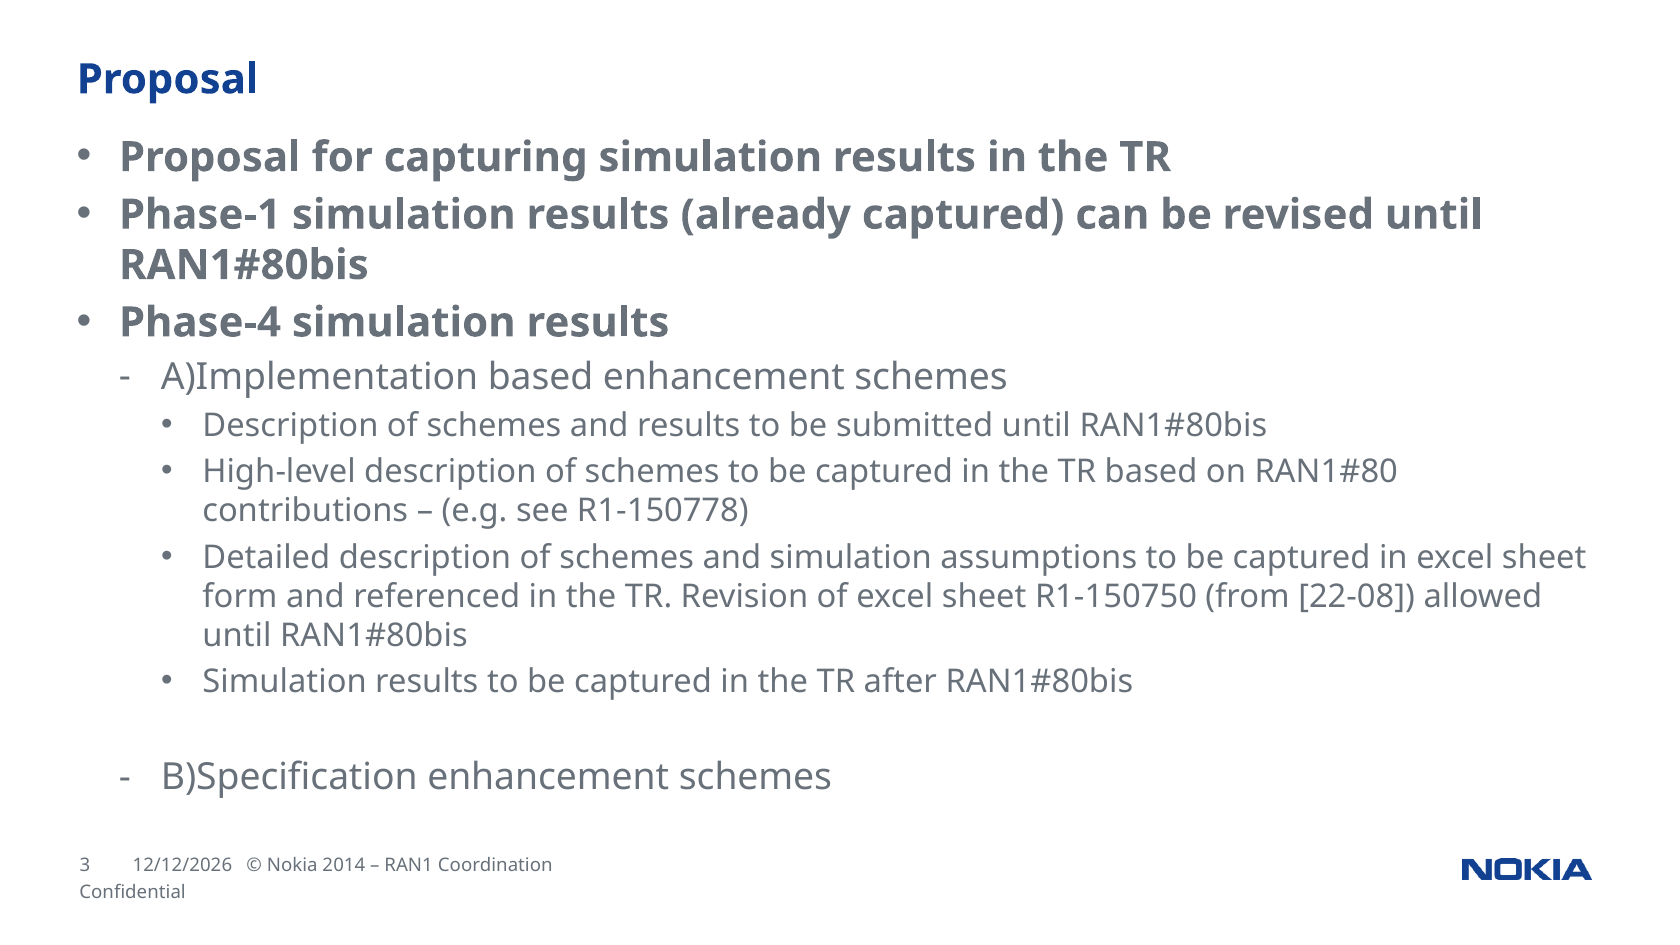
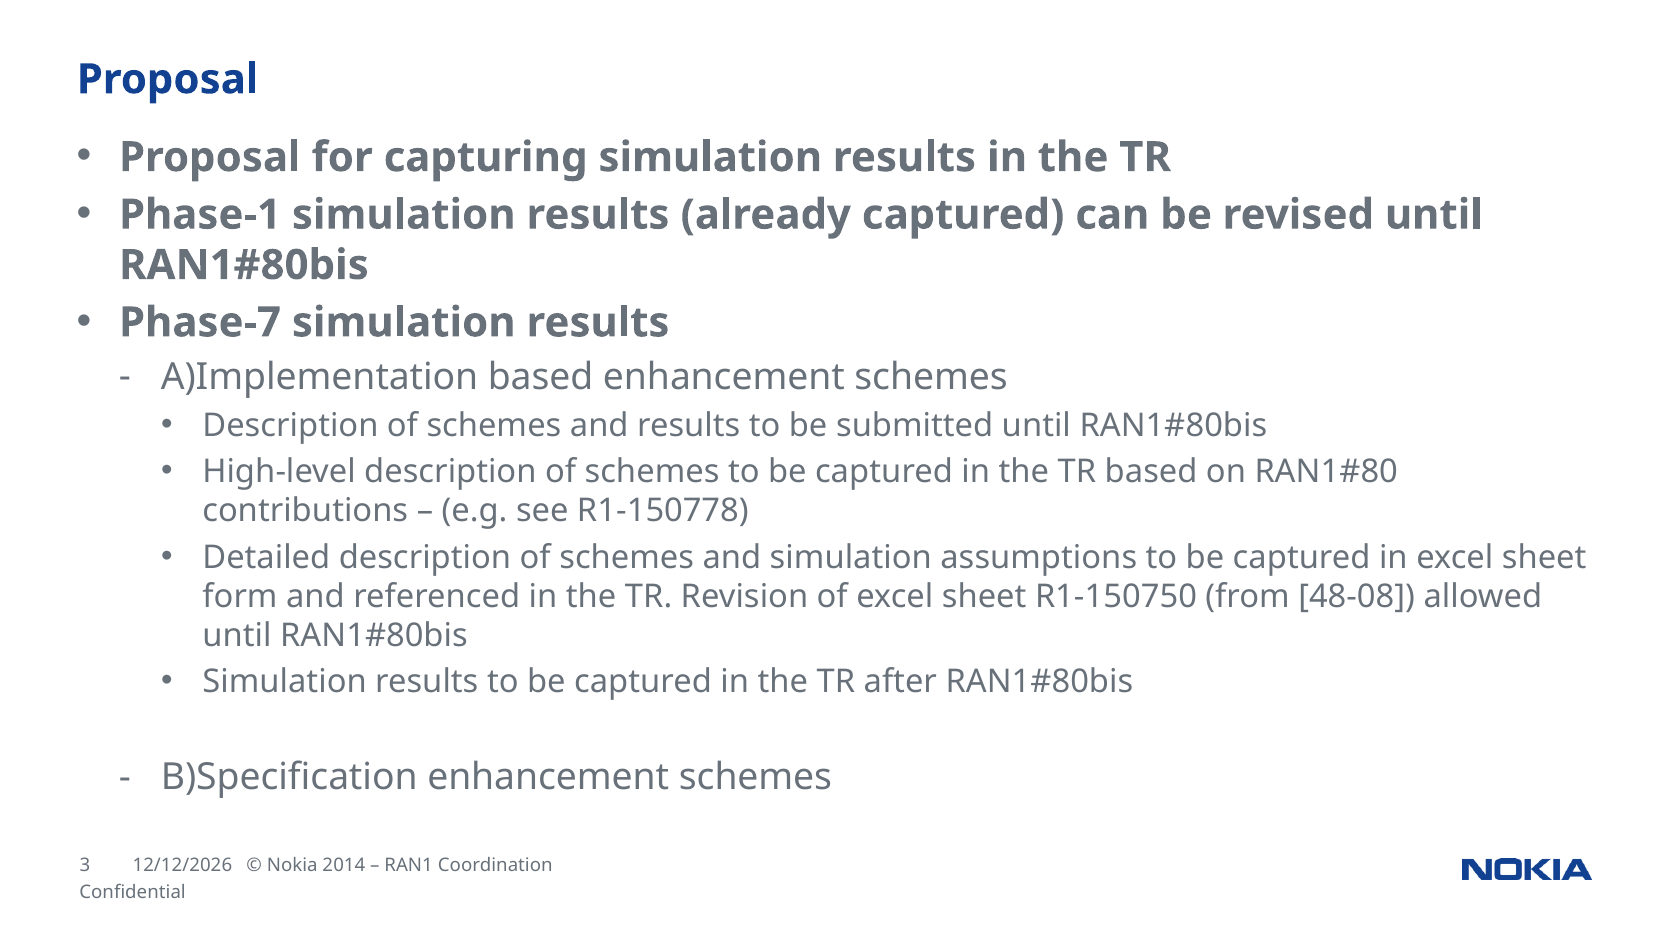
Phase-4: Phase-4 -> Phase-7 (200, 323)
22-08: 22-08 -> 48-08 (1357, 596)
